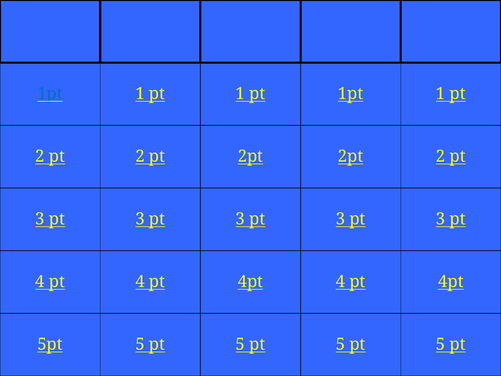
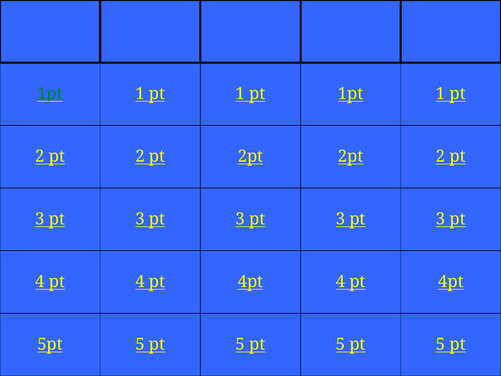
1pt colour: blue -> green (50, 94)
